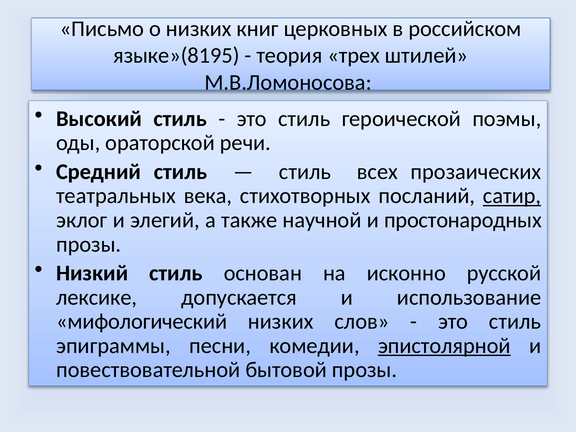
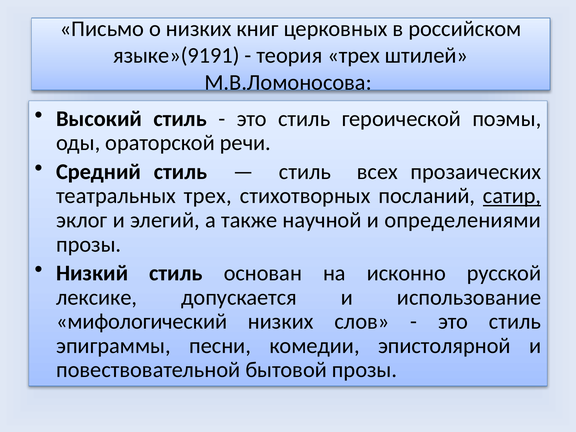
языке»(8195: языке»(8195 -> языке»(9191 (176, 56)
театральных века: века -> трех (208, 196)
простонародных: простонародных -> определениями (463, 220)
эпистолярной underline: present -> none (444, 346)
